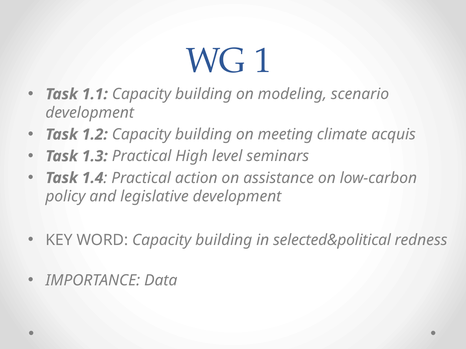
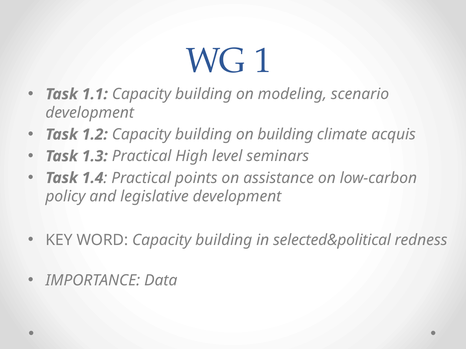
on meeting: meeting -> building (285, 135)
action: action -> points (196, 178)
